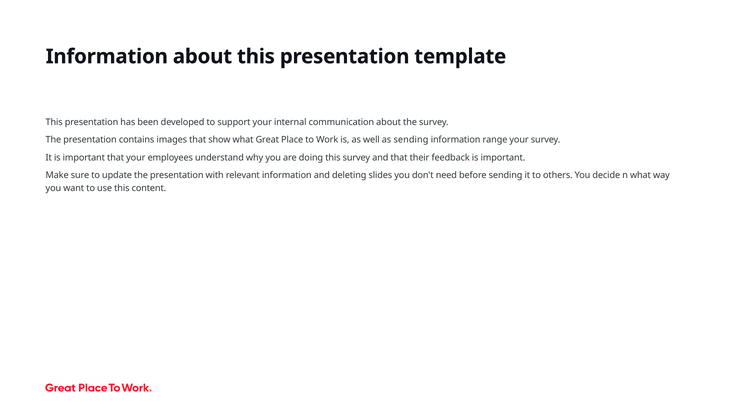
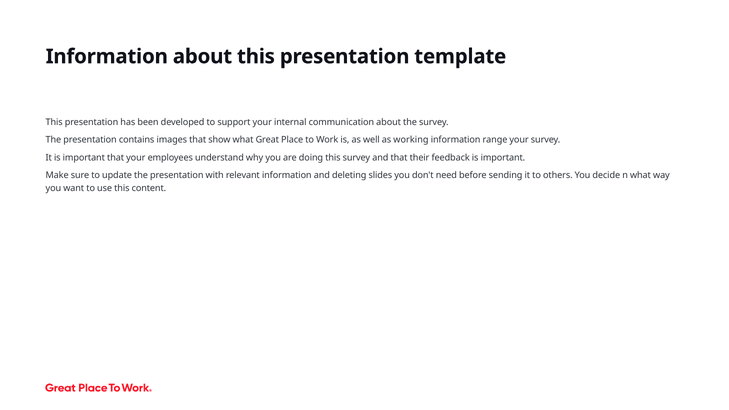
as sending: sending -> working (411, 140)
